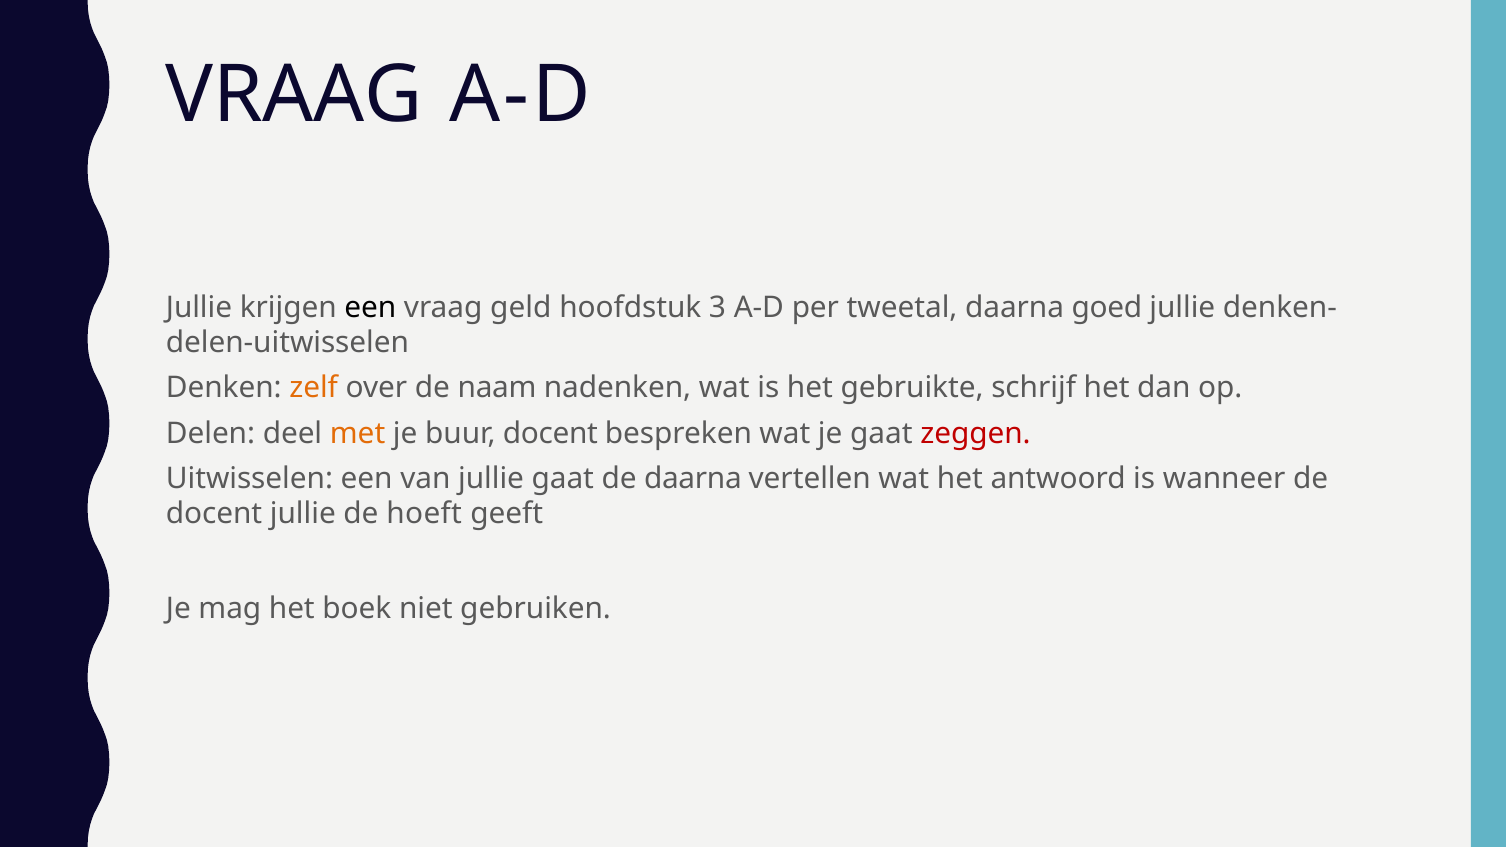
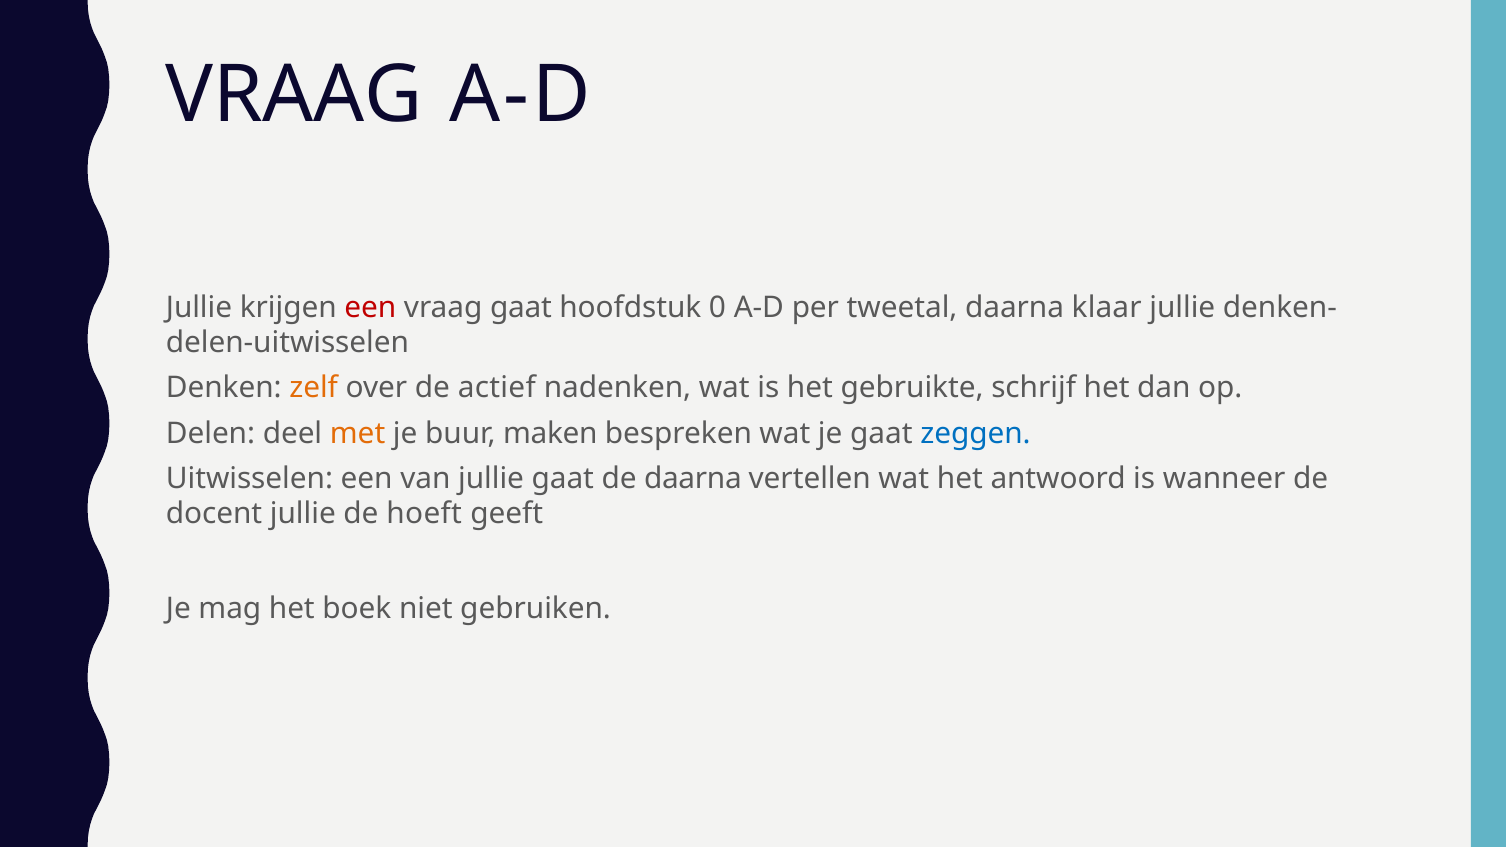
een colour: black -> red (370, 308)
vraag geld: geld -> gaat (521, 308)
3: 3 -> 0 (718, 308)
goed: goed -> klaar (1107, 308)
naam: naam -> actief (497, 388)
buur docent: docent -> maken (550, 433)
zeggen colour: red -> blue (976, 433)
